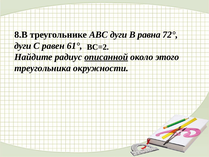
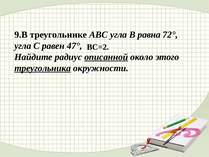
8.В: 8.В -> 9.В (21, 35)
ABC дуги: дуги -> угла (119, 35)
дуги: дуги -> угла (23, 46)
61°: 61° -> 47° (75, 46)
треугольника underline: none -> present (43, 68)
